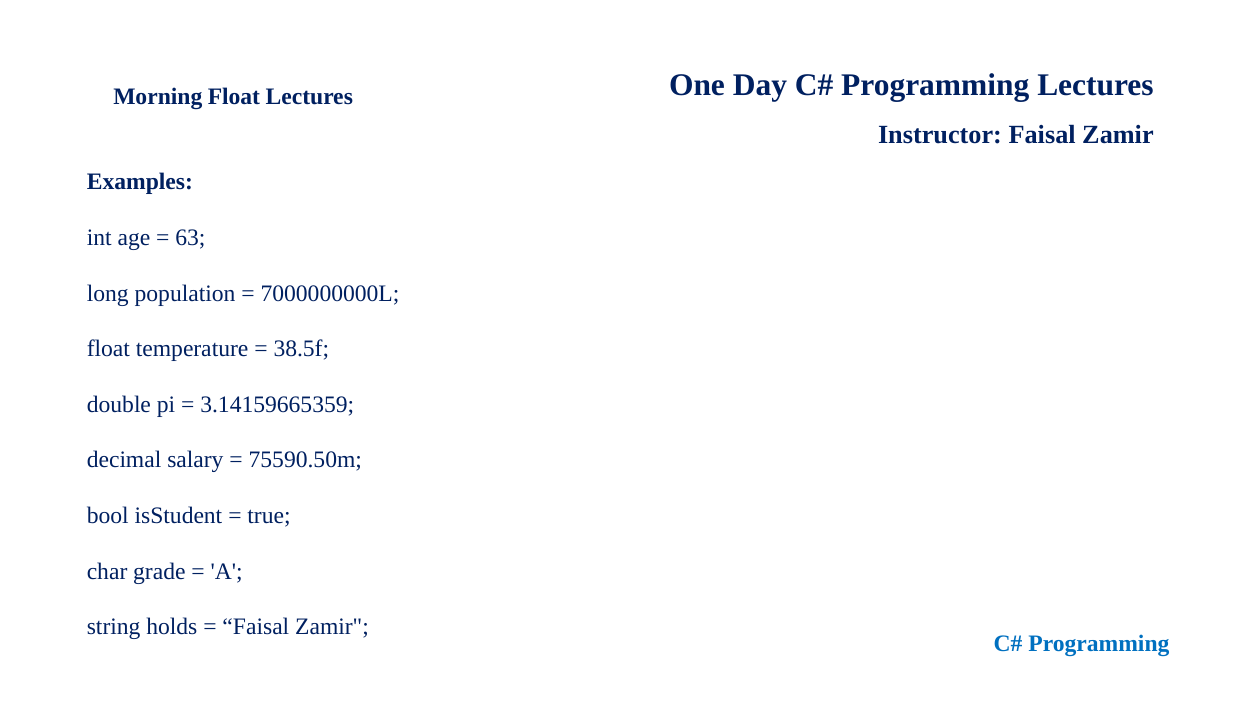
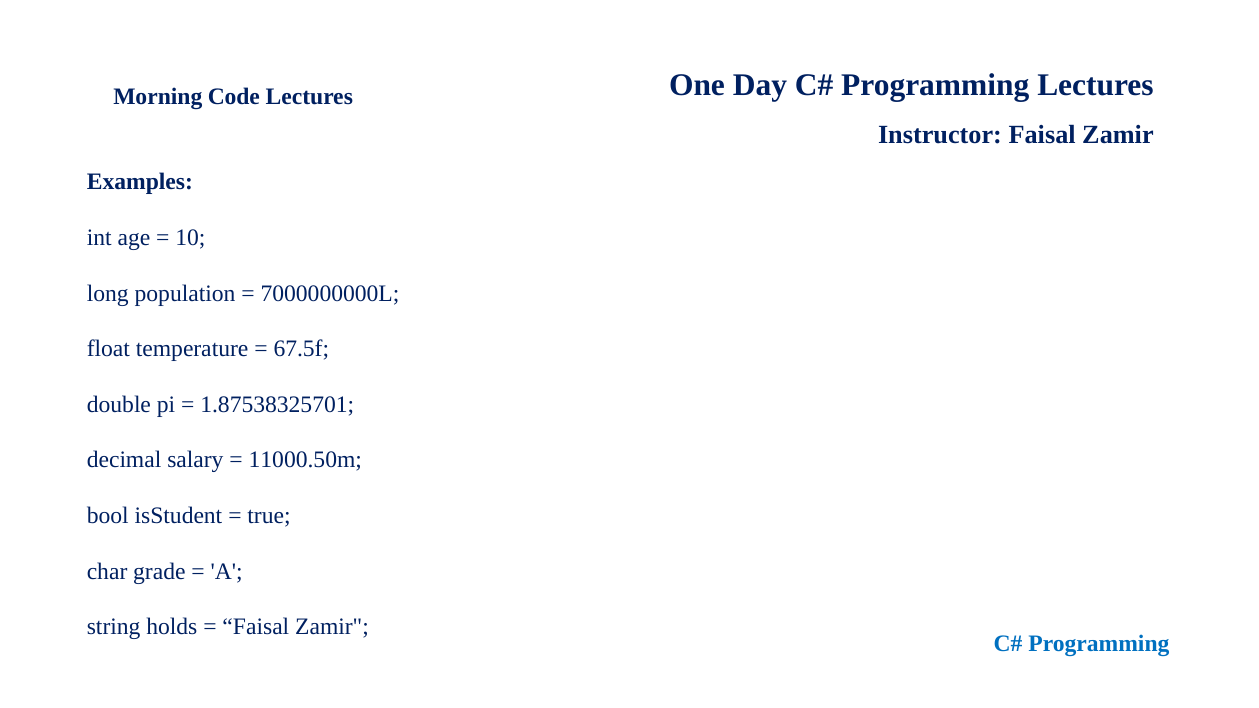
Morning Float: Float -> Code (234, 97)
63: 63 -> 10 (190, 238)
38.5f: 38.5f -> 67.5f (301, 349)
3.14159665359: 3.14159665359 -> 1.87538325701 (277, 405)
75590.50m: 75590.50m -> 11000.50m (305, 460)
